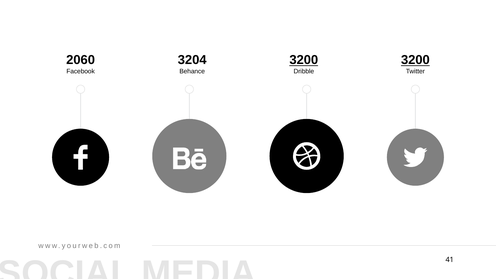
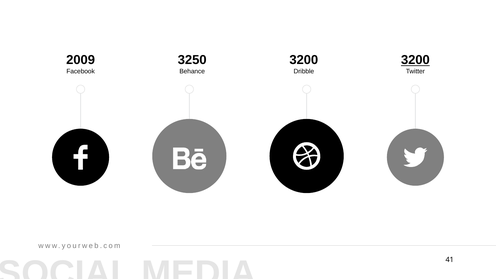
2060: 2060 -> 2009 (81, 60)
3204: 3204 -> 3250 (192, 60)
3200 underline: present -> none (304, 60)
